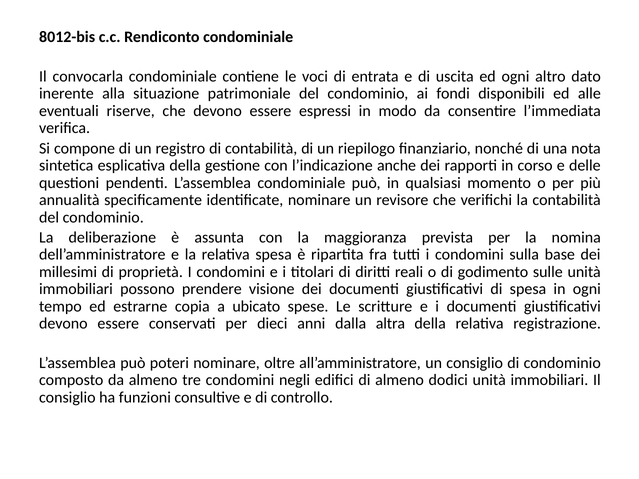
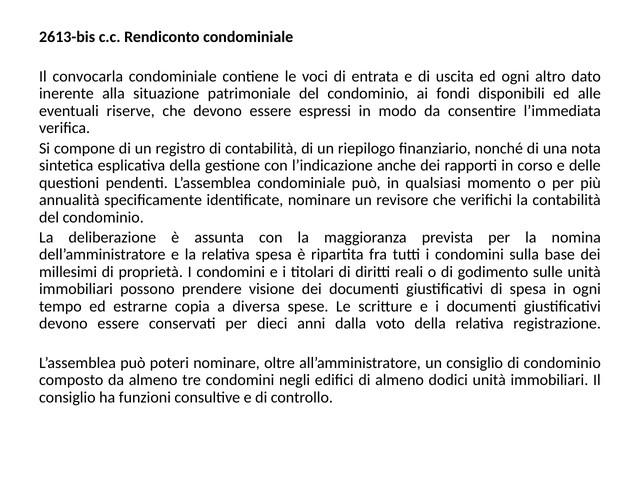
8012-bis: 8012-bis -> 2613-bis (67, 37)
ubicato: ubicato -> diversa (256, 307)
altra: altra -> voto (390, 324)
